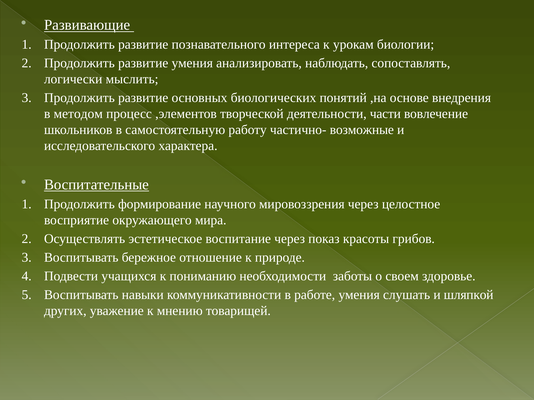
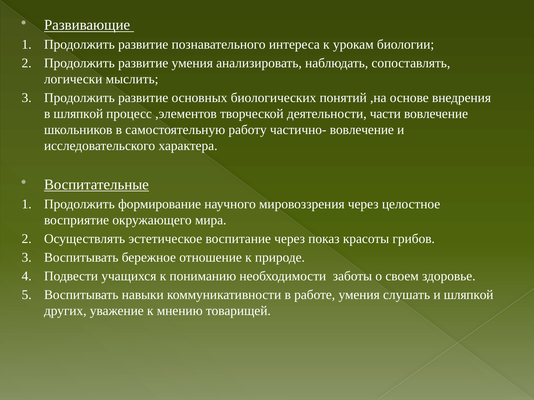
в методом: методом -> шляпкой (78, 114)
частично- возможные: возможные -> вовлечение (362, 130)
